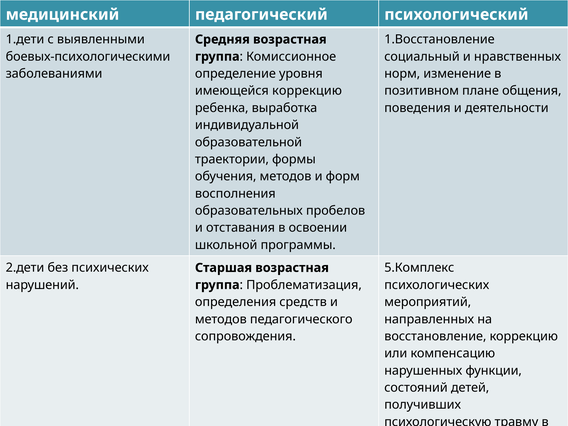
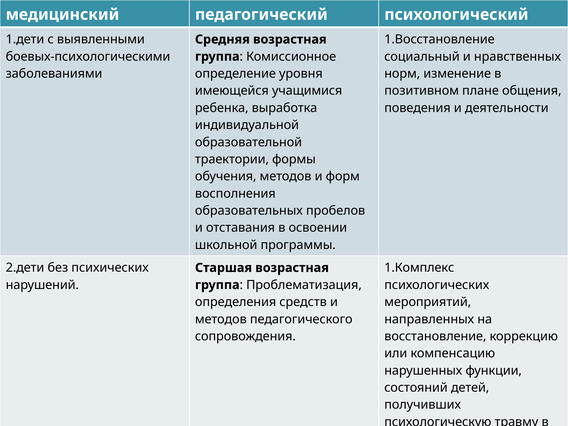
имеющейся коррекцию: коррекцию -> учащимися (307, 91)
5.Комплекс: 5.Комплекс -> 1.Комплекс (419, 268)
